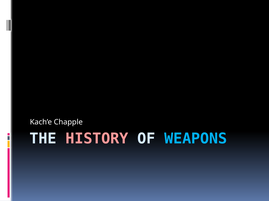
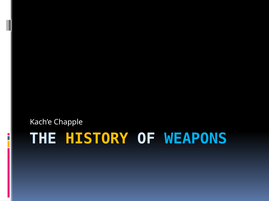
HISTORY colour: pink -> yellow (97, 139)
